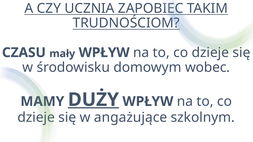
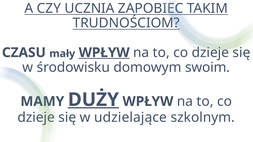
WPŁYW underline: none -> present (104, 53)
wobec: wobec -> swoim (208, 67)
angażujące: angażujące -> udzielające (131, 118)
